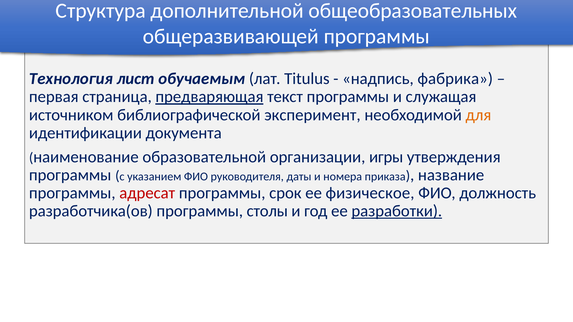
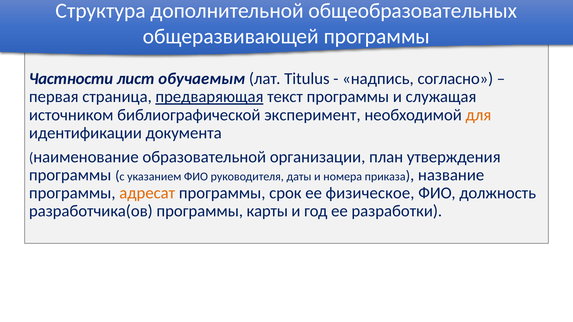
Технология: Технология -> Частности (71, 79)
фабрика: фабрика -> согласно (455, 79)
игры: игры -> план (386, 157)
адресат colour: red -> orange (147, 193)
столы: столы -> карты (267, 211)
разработки underline: present -> none (397, 211)
